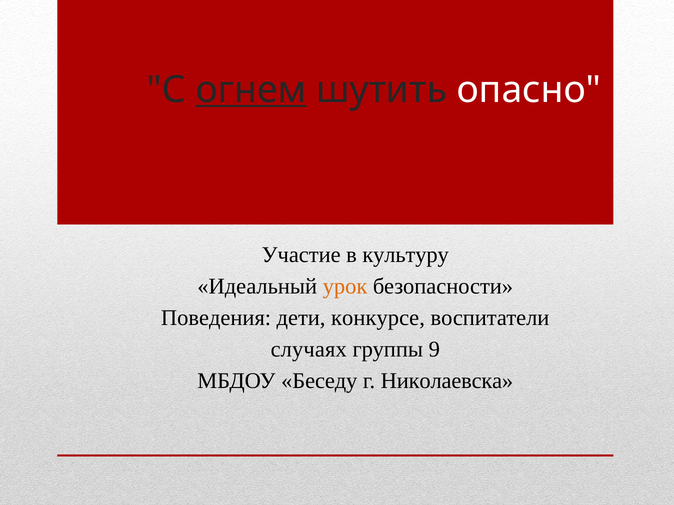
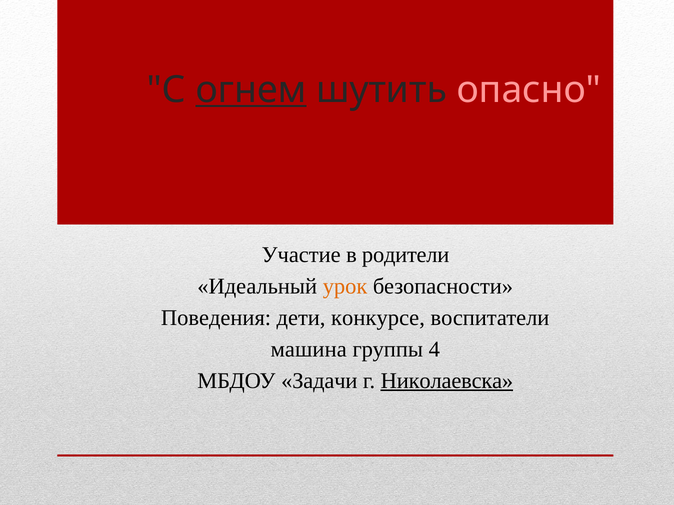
опасно colour: white -> pink (529, 90)
культуру: культуру -> родители (406, 255)
случаях: случаях -> машина (309, 350)
9: 9 -> 4 (434, 350)
Беседу: Беседу -> Задачи (319, 381)
Николаевска underline: none -> present (447, 381)
